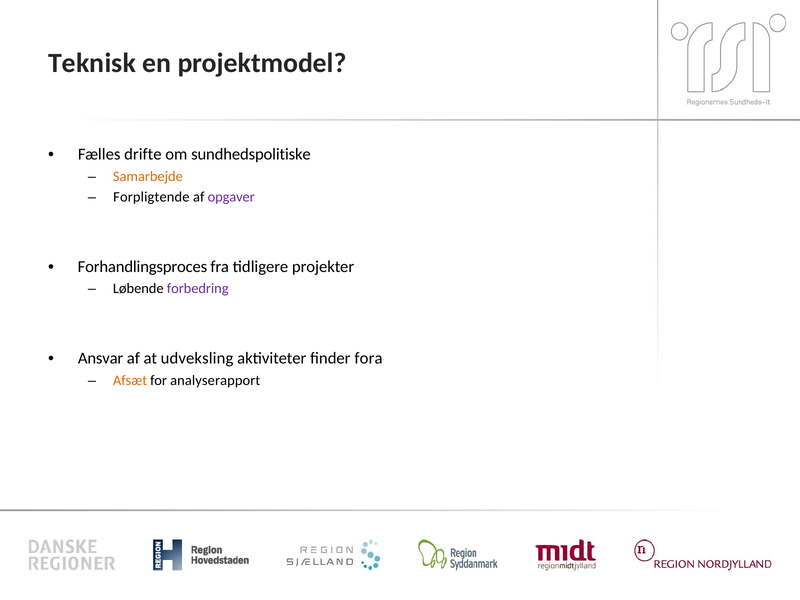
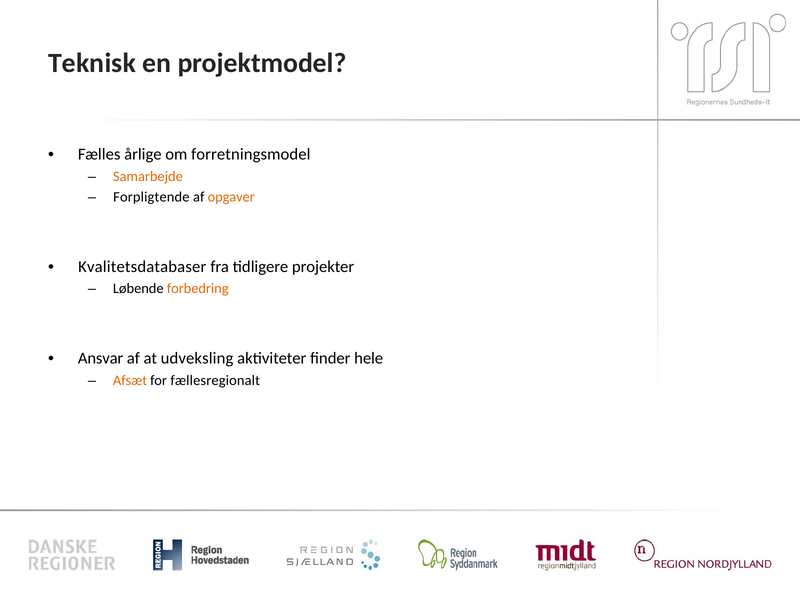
drifte: drifte -> årlige (143, 154)
sundhedspolitiske: sundhedspolitiske -> forretningsmodel (251, 154)
opgaver colour: purple -> orange (231, 197)
Forhandlingsproces: Forhandlingsproces -> Kvalitetsdatabaser (142, 267)
forbedring colour: purple -> orange (198, 289)
fora: fora -> hele (369, 358)
analyserapport: analyserapport -> fællesregionalt (215, 380)
